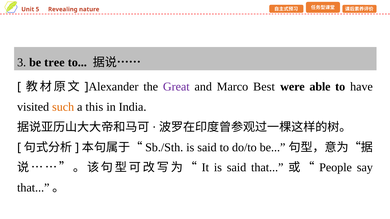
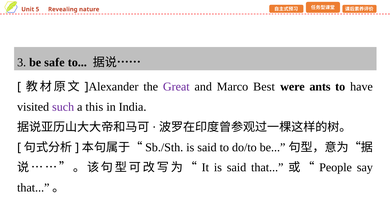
tree: tree -> safe (54, 62)
able: able -> ants (320, 87)
such colour: orange -> purple (63, 107)
